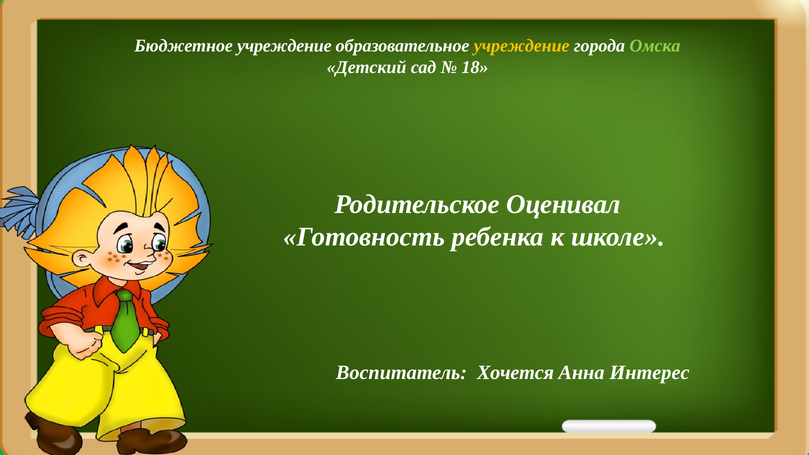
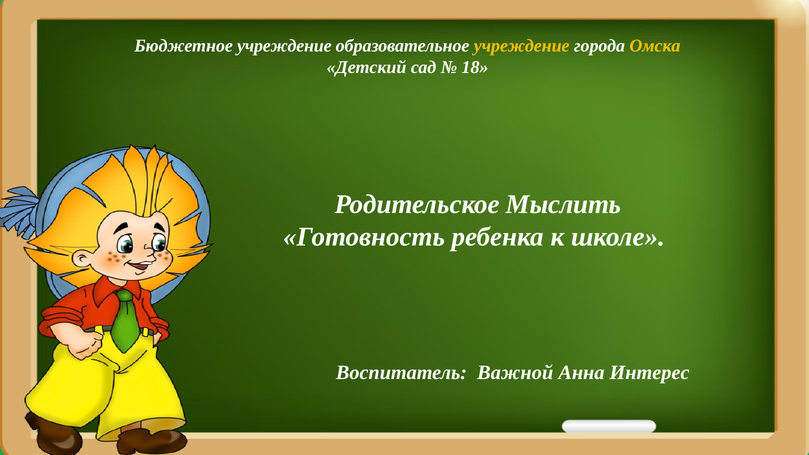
Омска colour: light green -> yellow (655, 46)
Оценивал: Оценивал -> Мыслить (564, 204)
Хочется: Хочется -> Важной (515, 372)
